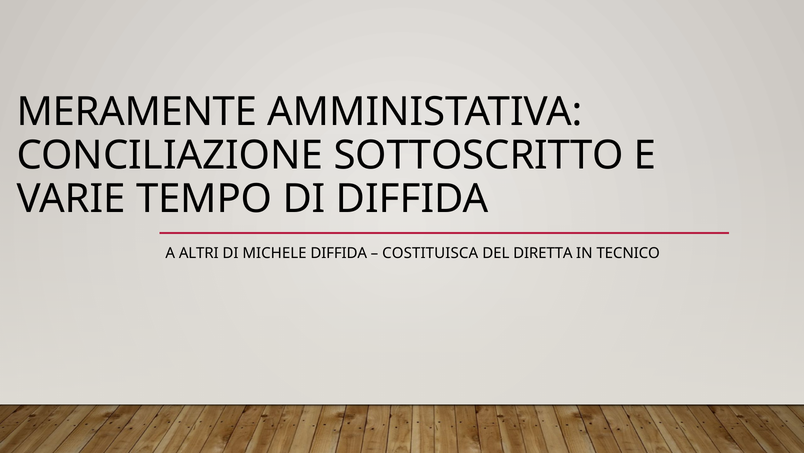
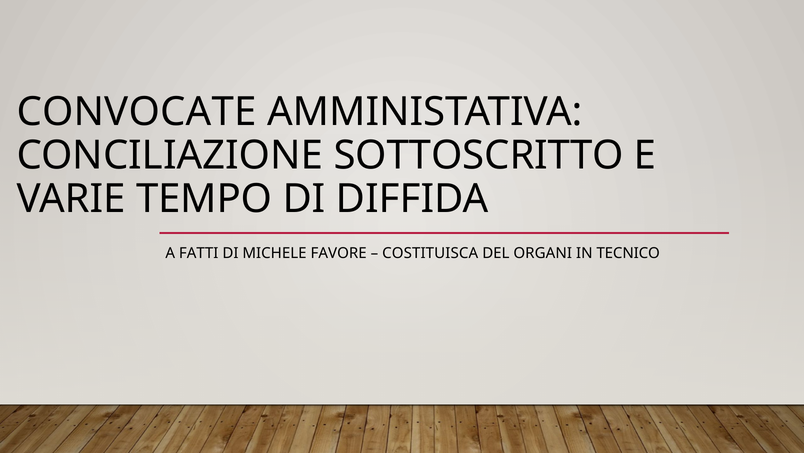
MERAMENTE: MERAMENTE -> CONVOCATE (137, 112)
ALTRI: ALTRI -> FATTI (199, 253)
MICHELE DIFFIDA: DIFFIDA -> FAVORE (339, 253)
DIRETTA: DIRETTA -> ORGANI (543, 253)
